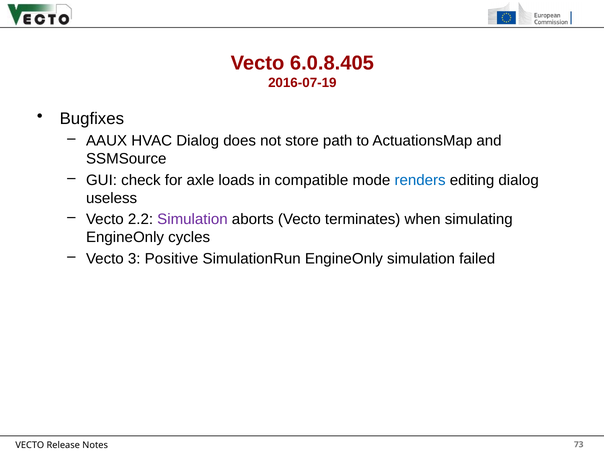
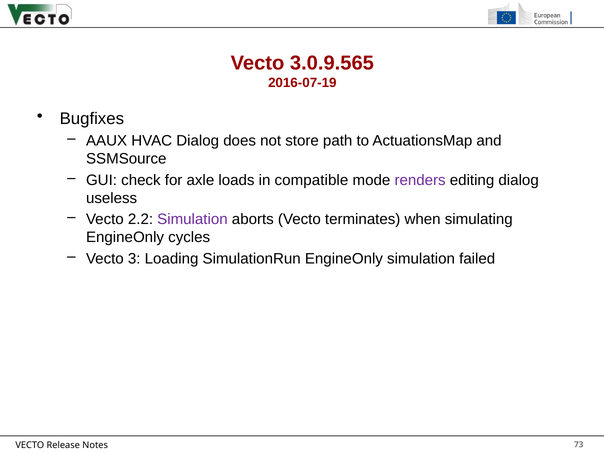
6.0.8.405: 6.0.8.405 -> 3.0.9.565 (332, 63)
renders colour: blue -> purple (420, 180)
Positive: Positive -> Loading (172, 259)
